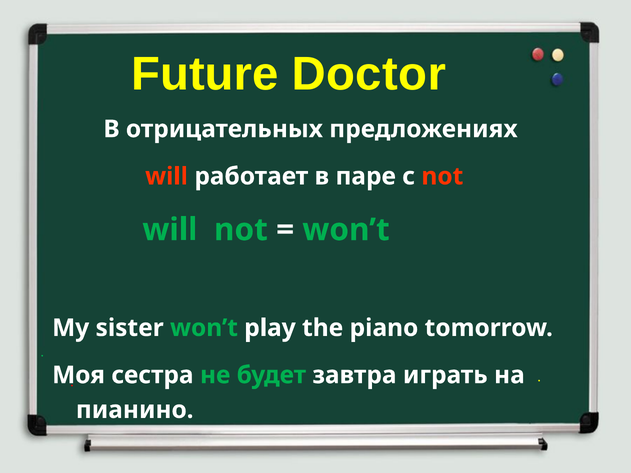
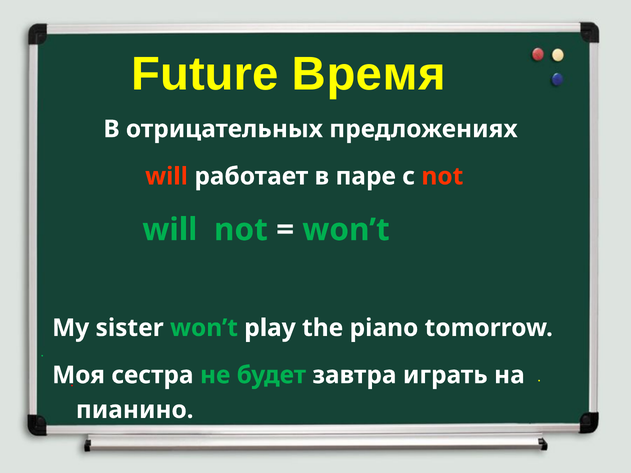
Doctor: Doctor -> Время (369, 74)
